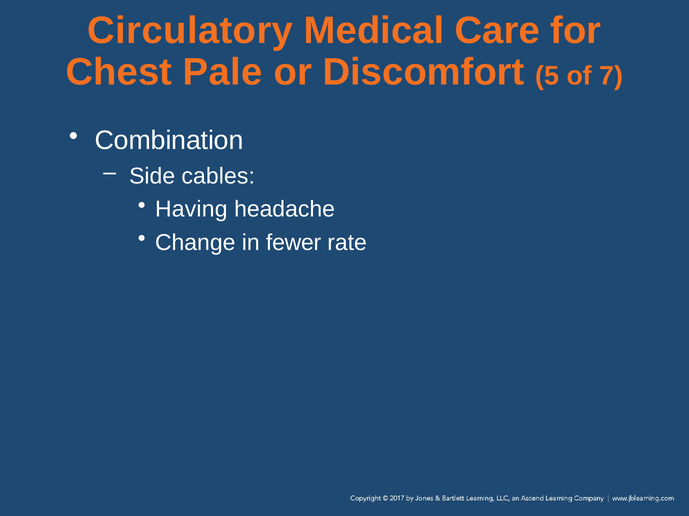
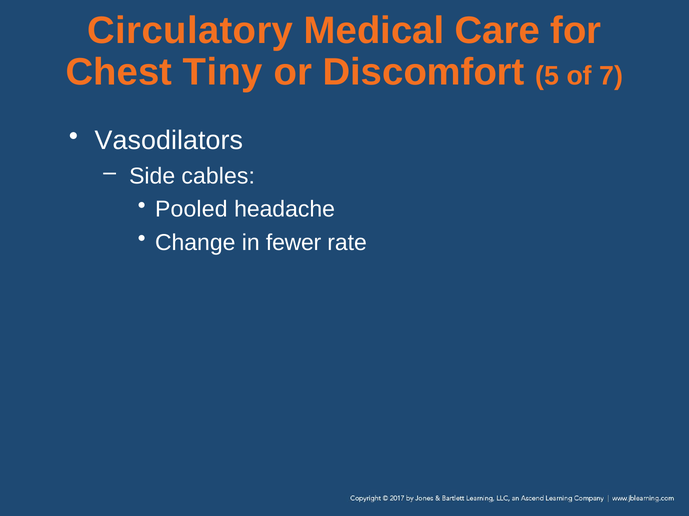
Pale: Pale -> Tiny (223, 72)
Combination: Combination -> Vasodilators (169, 141)
Having: Having -> Pooled (191, 210)
